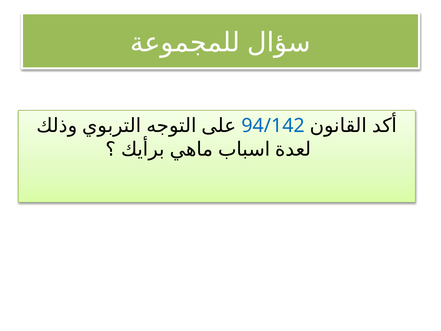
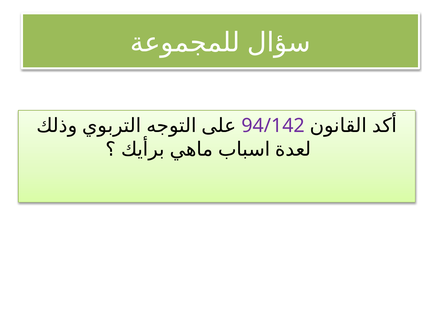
94/142 colour: blue -> purple (273, 126)
